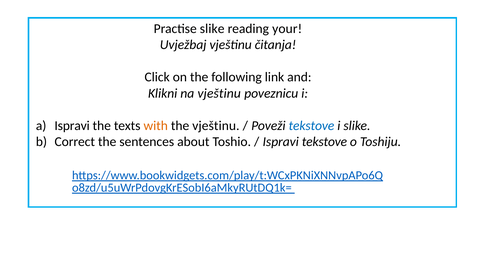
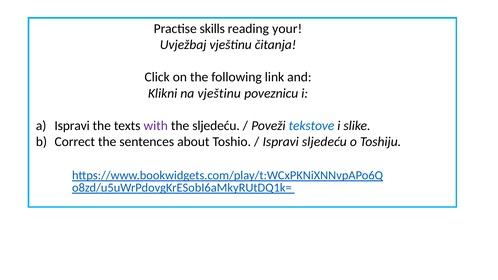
Practise slike: slike -> skills (212, 29)
with colour: orange -> purple (156, 126)
the vještinu: vještinu -> sljedeću (216, 126)
Ispravi tekstove: tekstove -> sljedeću (324, 142)
